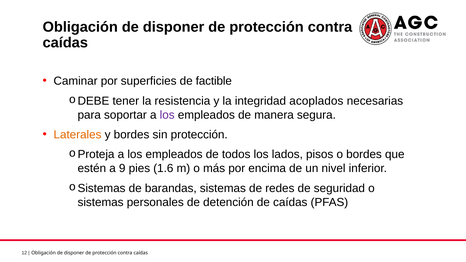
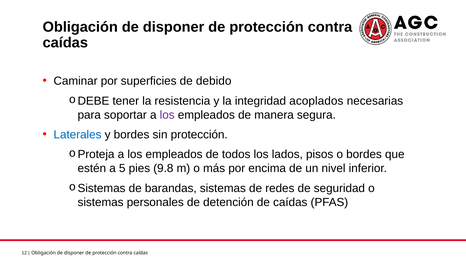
factible: factible -> debido (214, 81)
Laterales colour: orange -> blue (78, 135)
9: 9 -> 5 (122, 169)
1.6: 1.6 -> 9.8 (163, 169)
